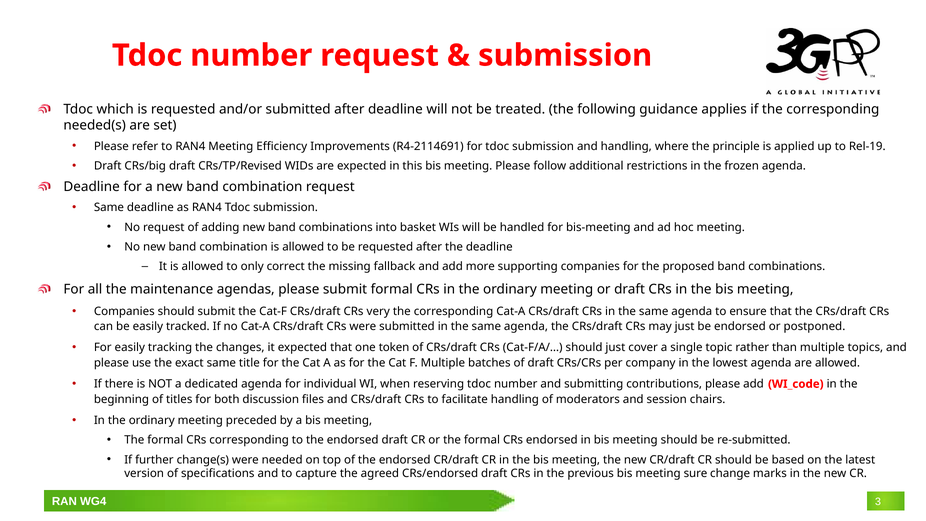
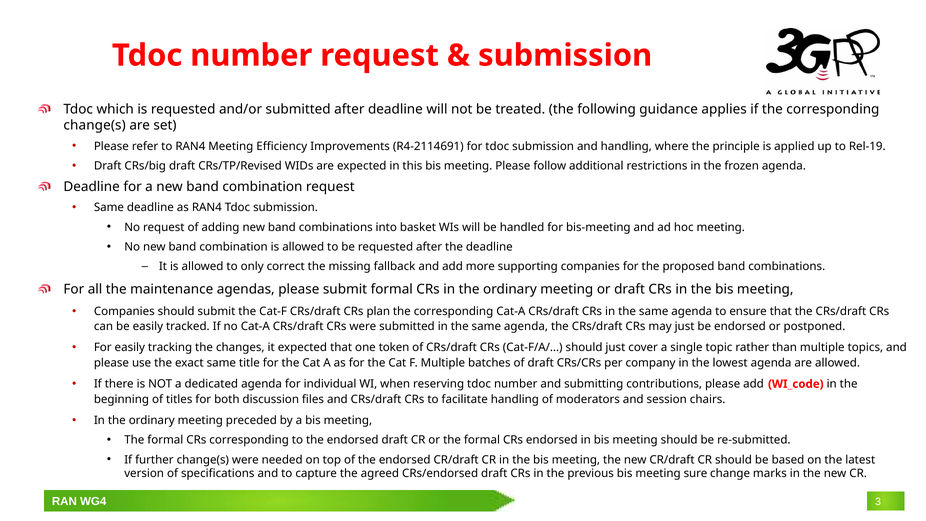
needed(s: needed(s -> change(s (95, 125)
very: very -> plan (378, 311)
